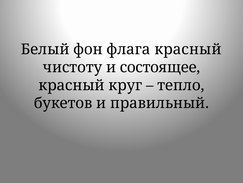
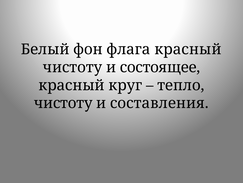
букетов: букетов -> чистоту (63, 103)
правильный: правильный -> составления (159, 103)
